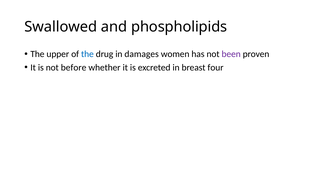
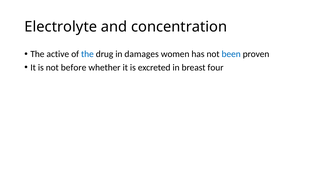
Swallowed: Swallowed -> Electrolyte (61, 27)
phospholipids: phospholipids -> concentration (179, 27)
upper: upper -> active (58, 54)
been colour: purple -> blue (231, 54)
